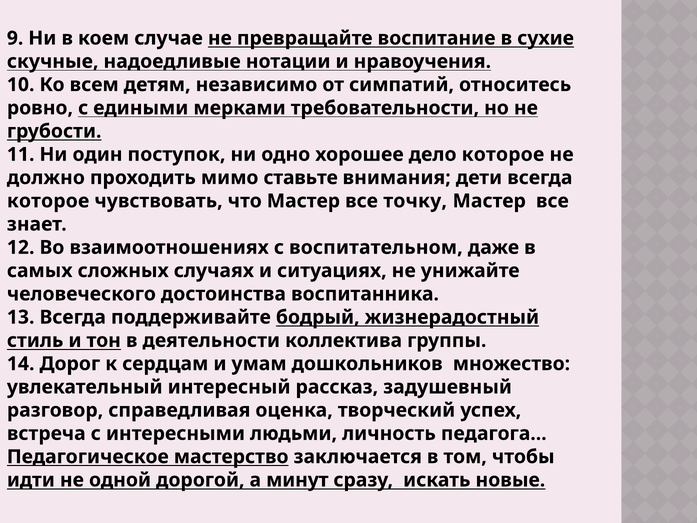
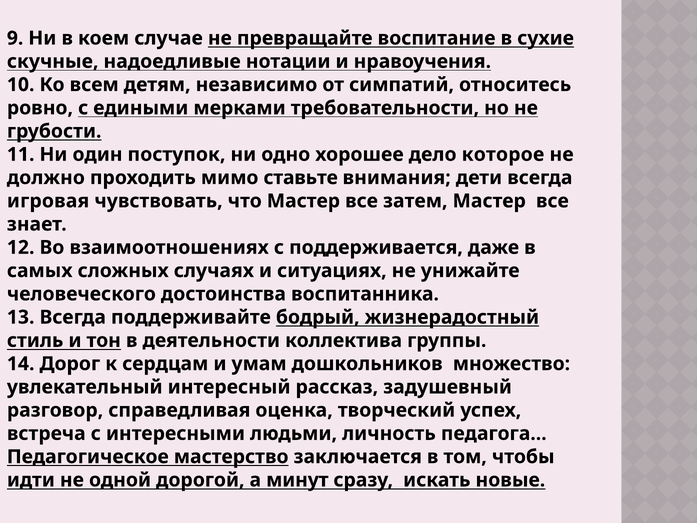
которое: которое -> игровая (48, 201)
точку: точку -> затем (415, 201)
воспитательном: воспитательном -> поддерживается (376, 247)
